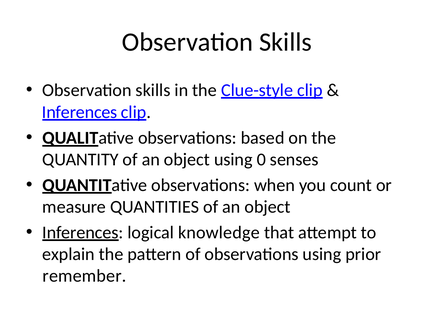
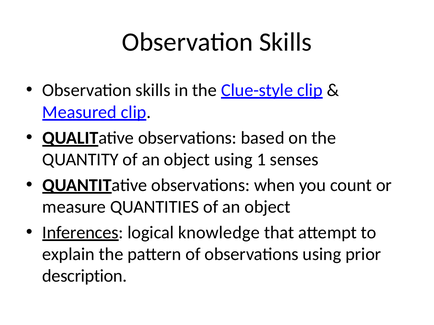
Inferences: Inferences -> Measured (80, 112)
0: 0 -> 1 (261, 160)
remember: remember -> description (85, 276)
